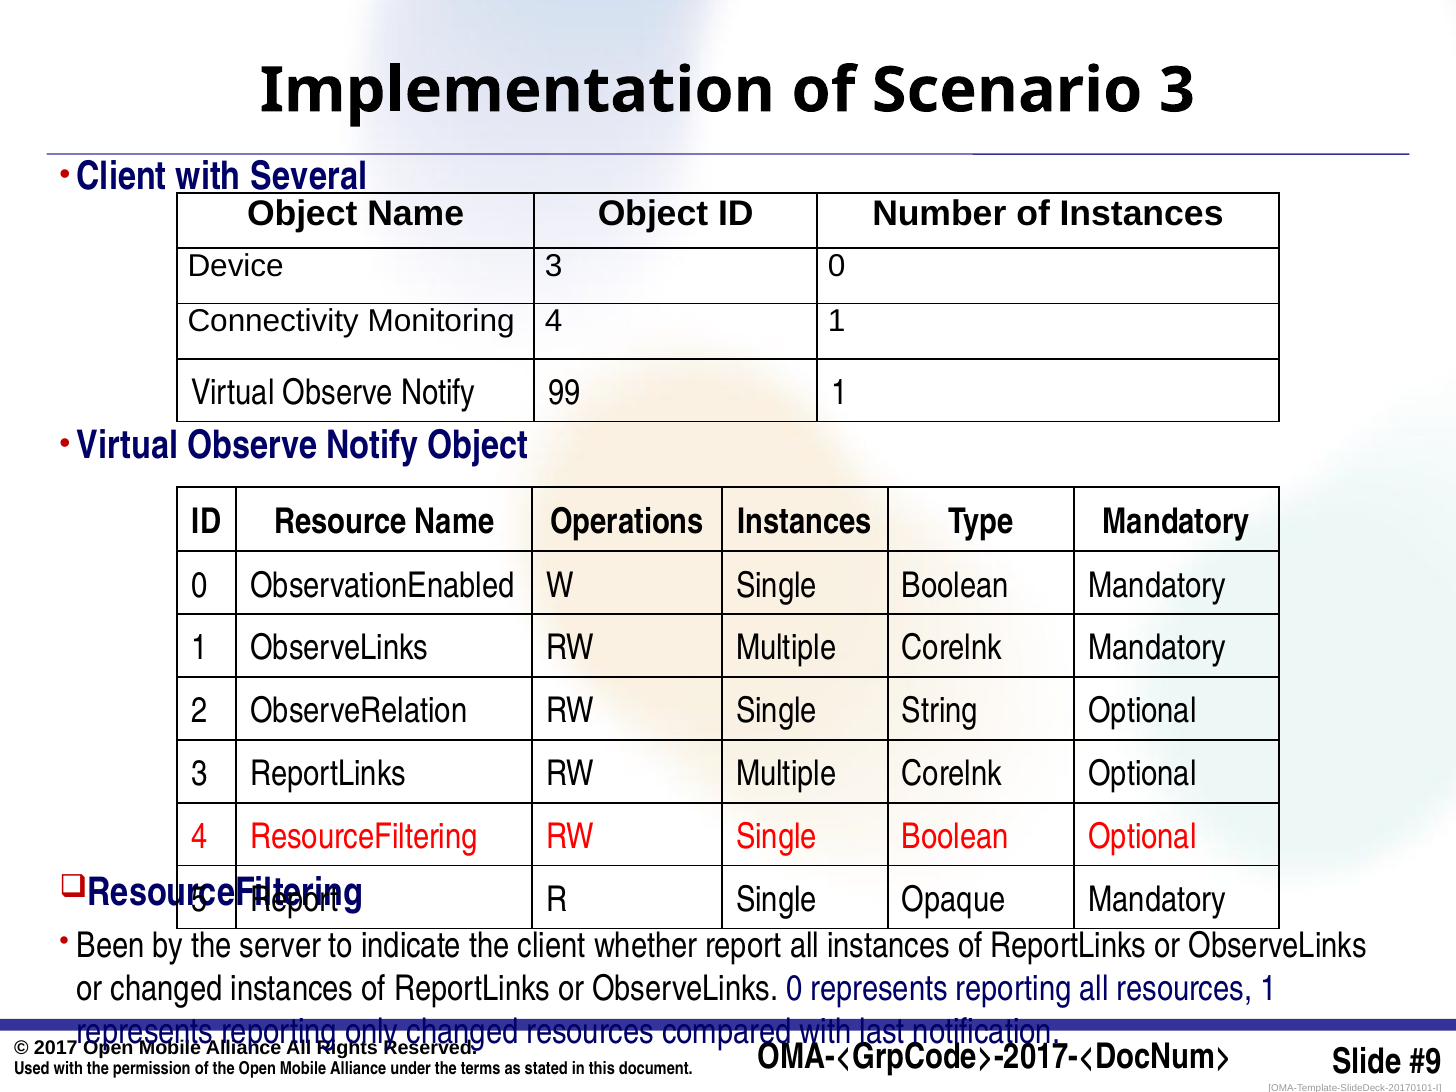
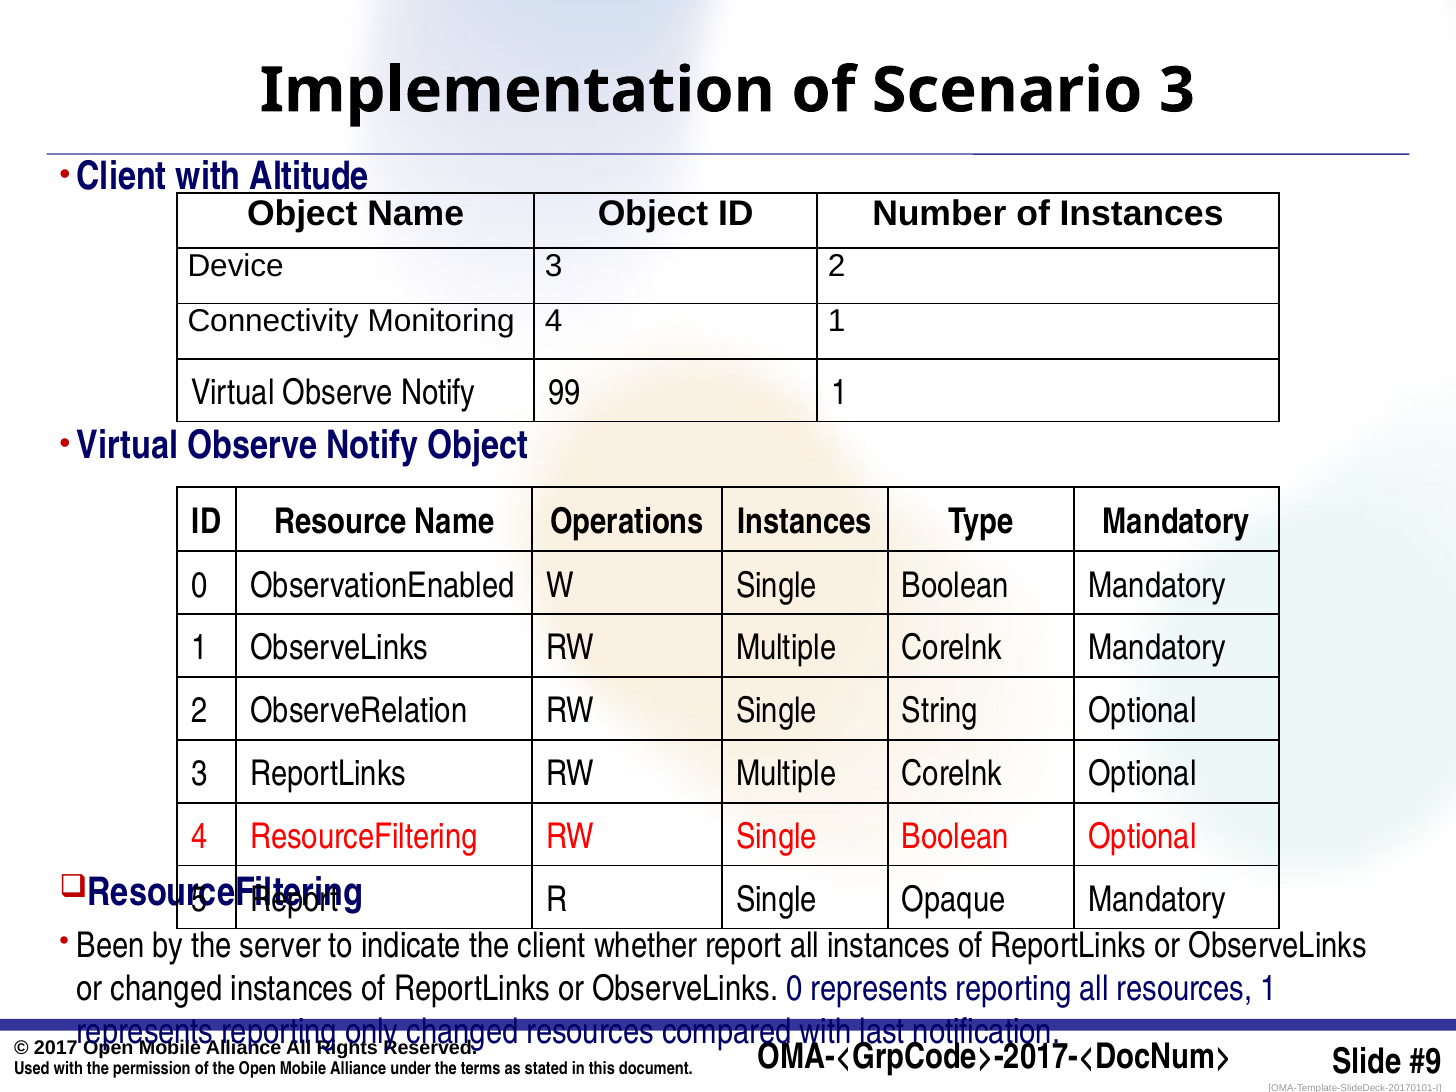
Several: Several -> Altitude (309, 177)
3 0: 0 -> 2 (837, 266)
